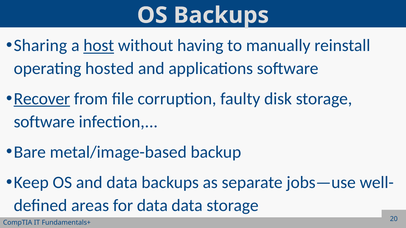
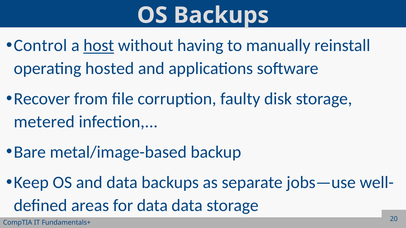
Sharing: Sharing -> Control (40, 46)
Recover underline: present -> none (42, 99)
software: software -> metered (44, 122)
